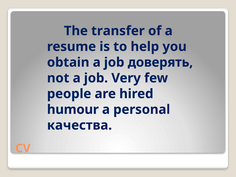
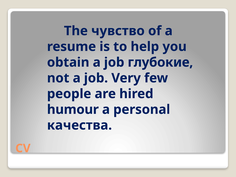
transfer: transfer -> чувство (118, 31)
доверять: доверять -> глубокие (160, 62)
